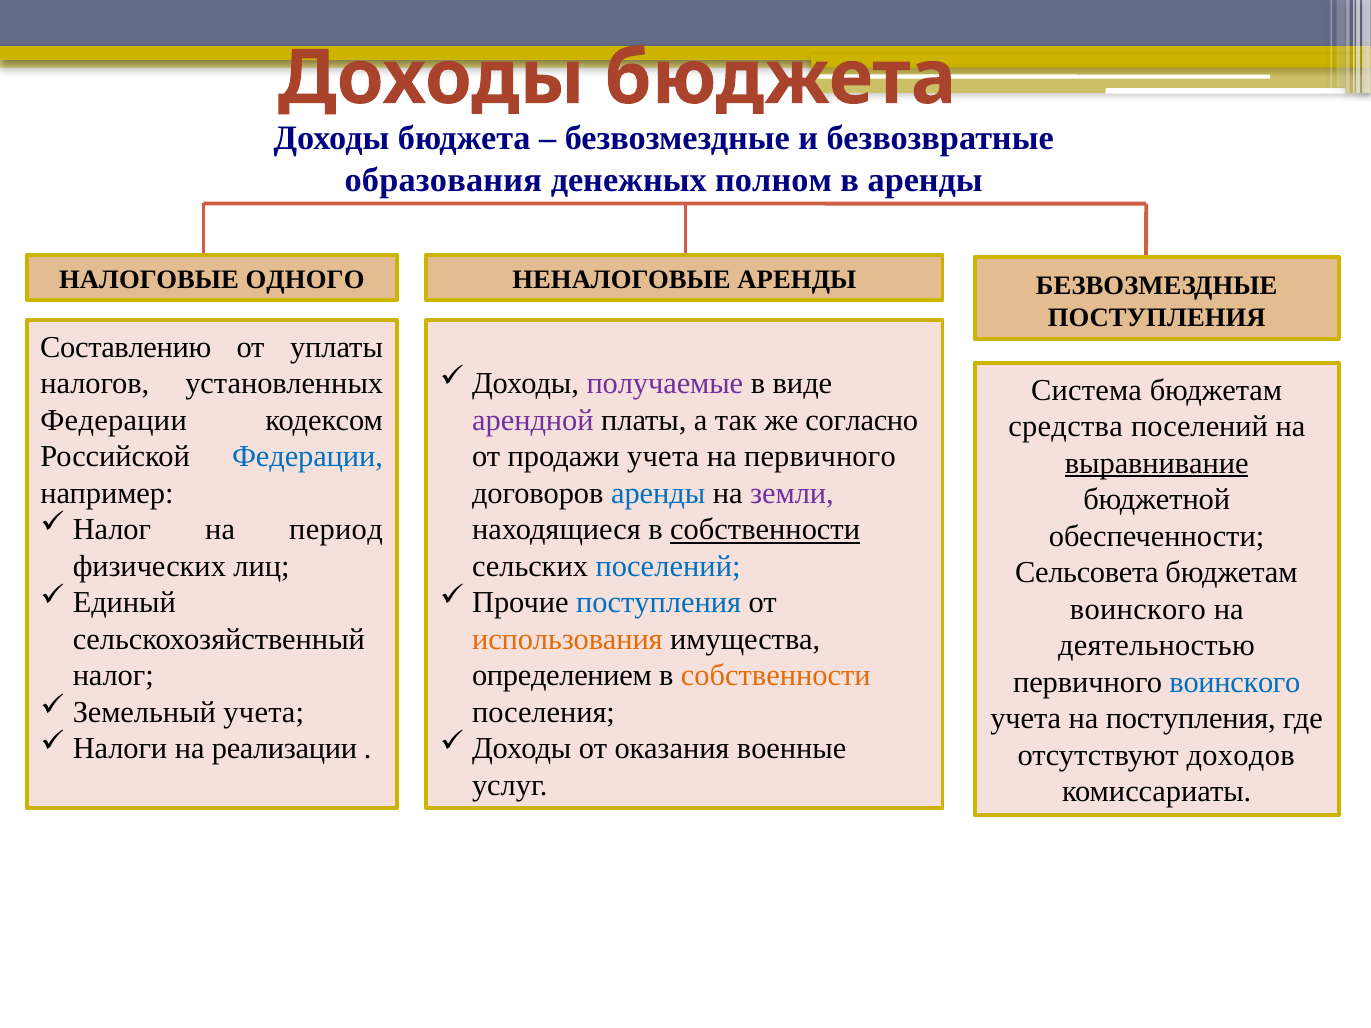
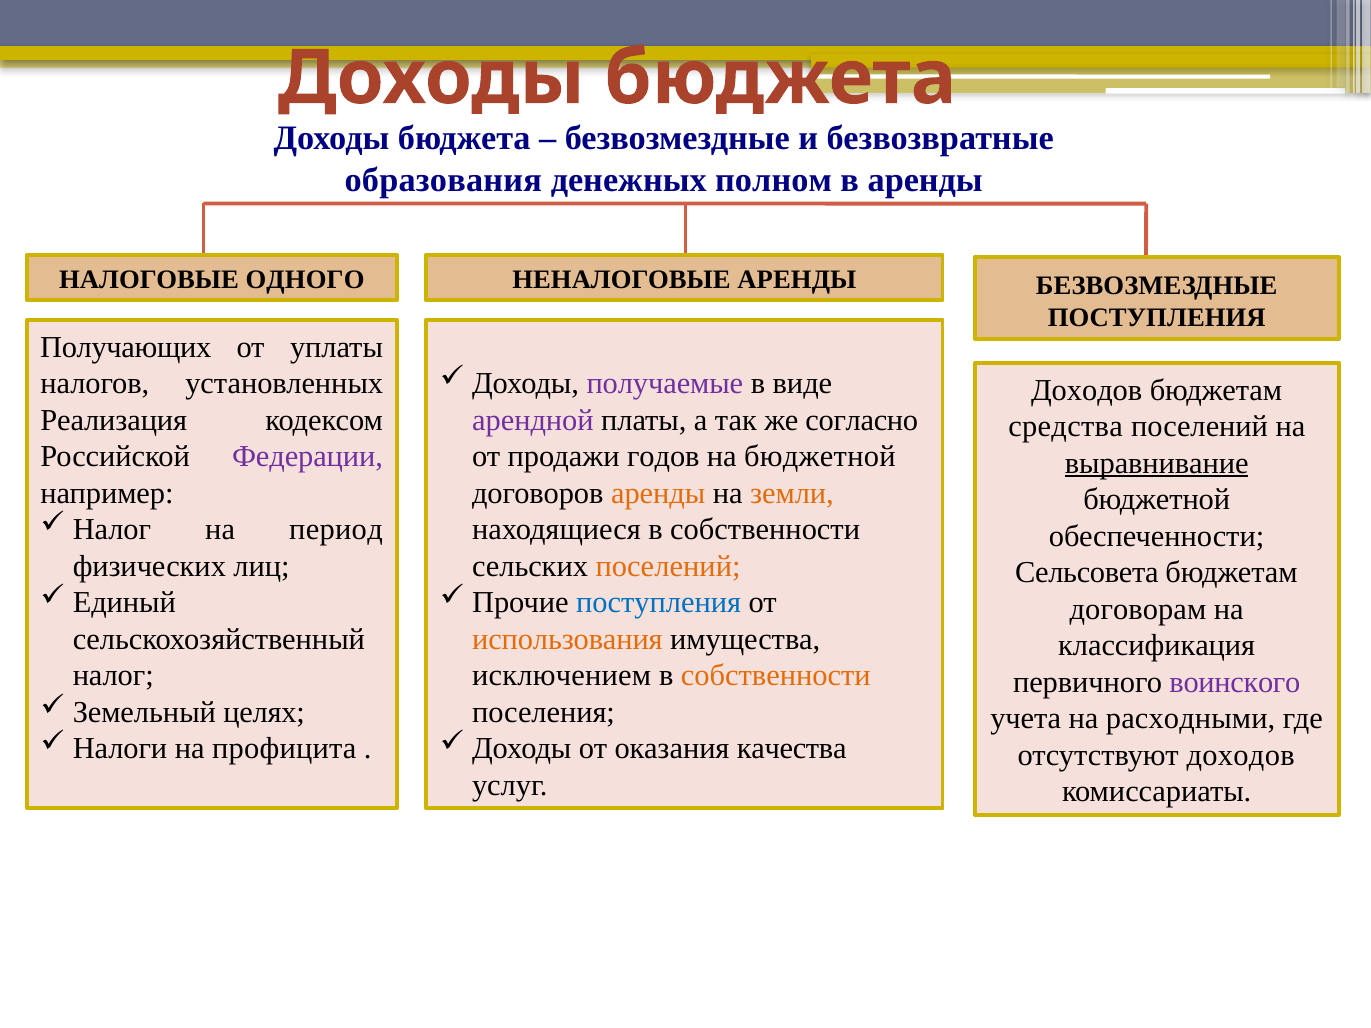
Составлению: Составлению -> Получающих (126, 347)
Система: Система -> Доходов (1087, 390)
Федерации: Федерации -> Реализация (114, 420)
Федерации colour: blue -> purple (307, 457)
продажи учета: учета -> годов (663, 457)
на первичного: первичного -> бюджетной (820, 457)
аренды colour: blue -> orange (658, 493)
земли colour: purple -> orange (792, 493)
собственности underline: present -> none (765, 530)
поселений colour: blue -> orange (668, 566)
воинского: воинского -> договорам (1138, 609)
деятельностью: деятельностью -> классификация (1157, 646)
определением: определением -> исключением (562, 676)
воинского colour: blue -> purple (1235, 682)
учета: учета -> целях (264, 712)
на поступления: поступления -> расходными (1191, 719)
реализации: реализации -> профицита (284, 749)
военные: военные -> качества (792, 749)
